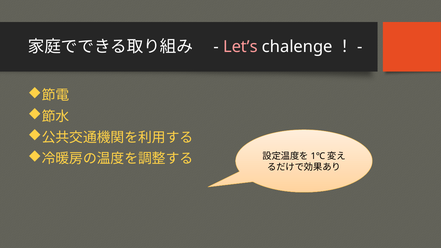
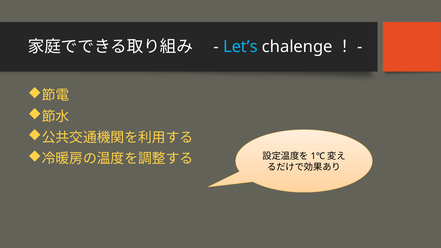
Let’s colour: pink -> light blue (240, 47)
